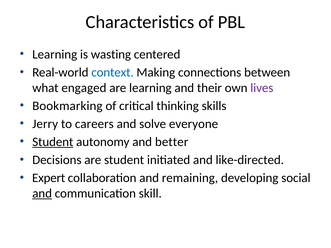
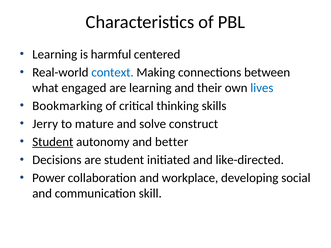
wasting: wasting -> harmful (111, 54)
lives colour: purple -> blue (262, 88)
careers: careers -> mature (94, 124)
everyone: everyone -> construct (194, 124)
Expert: Expert -> Power (49, 178)
remaining: remaining -> workplace (190, 178)
and underline: present -> none (42, 194)
